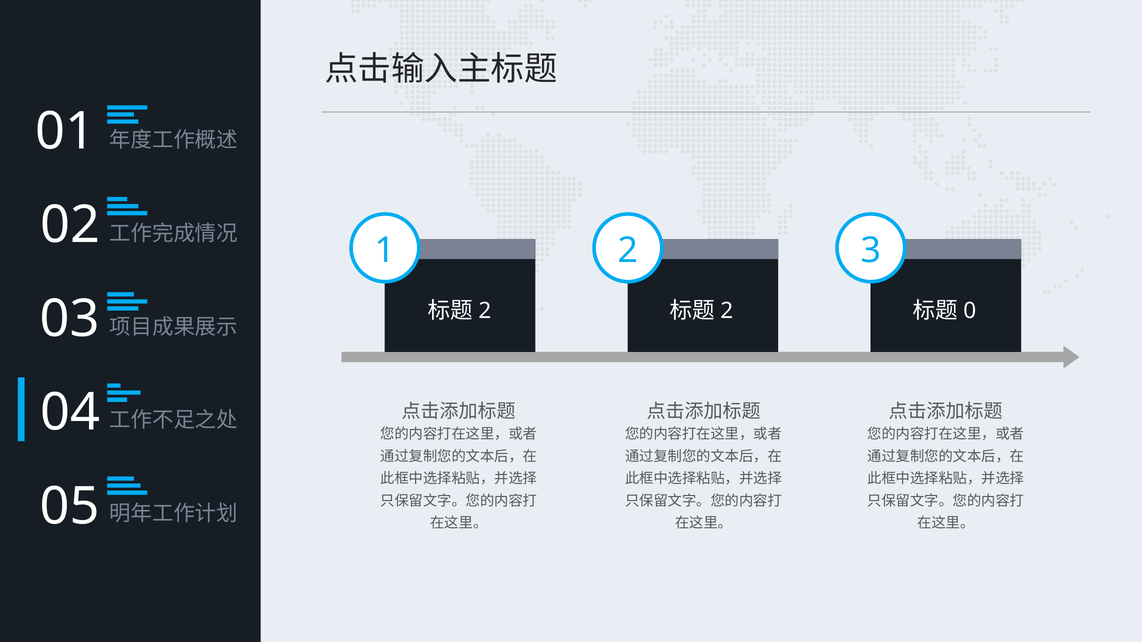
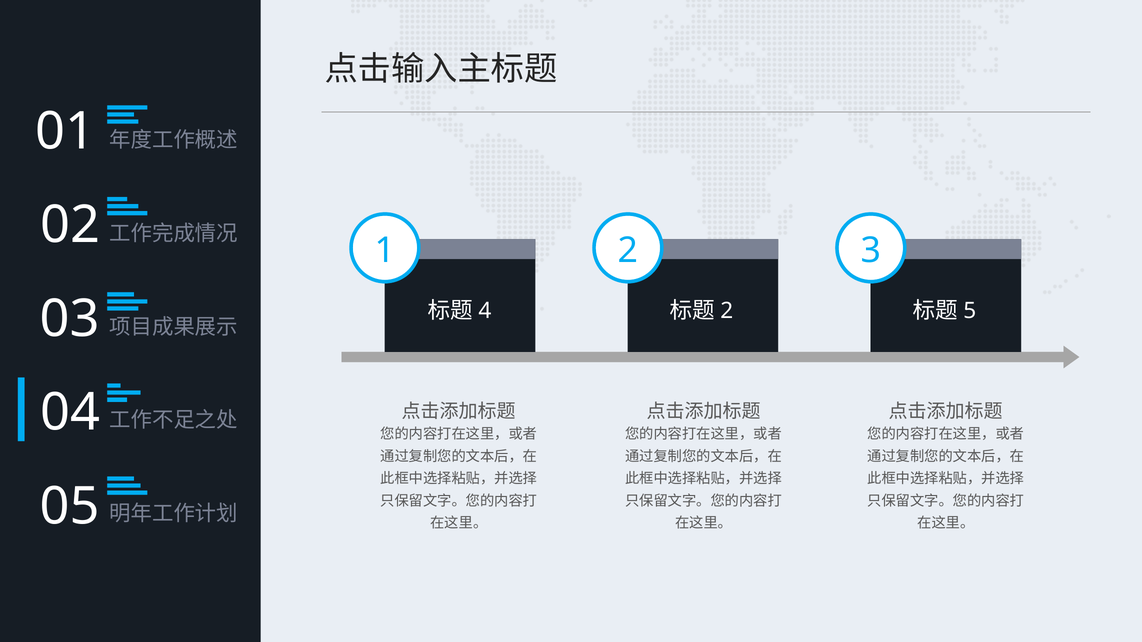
2: 2 -> 4 (485, 311)
0: 0 -> 5 (970, 311)
